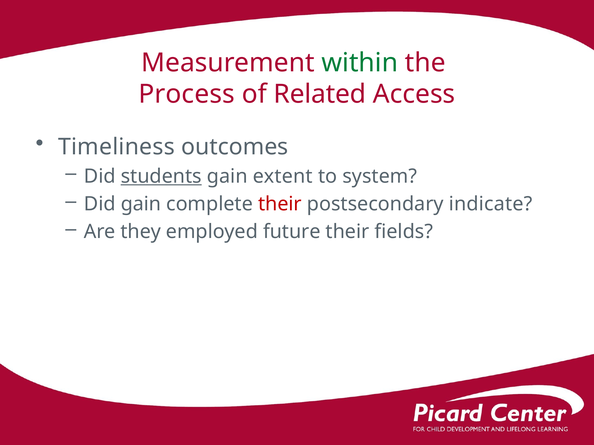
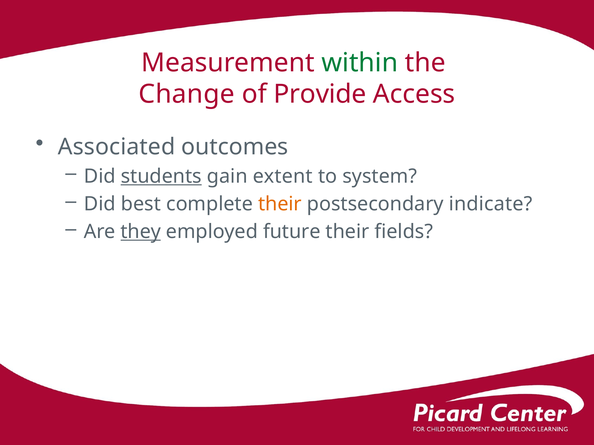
Process: Process -> Change (187, 94)
Related: Related -> Provide (320, 94)
Timeliness: Timeliness -> Associated (117, 147)
Did gain: gain -> best (141, 204)
their colour: red -> orange (280, 204)
they underline: none -> present (141, 232)
